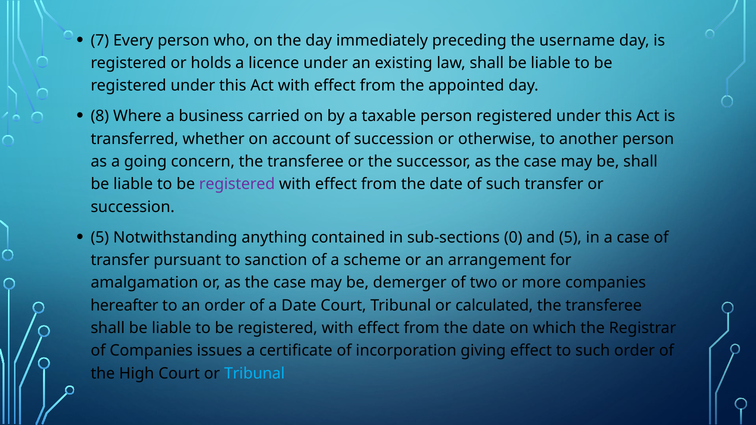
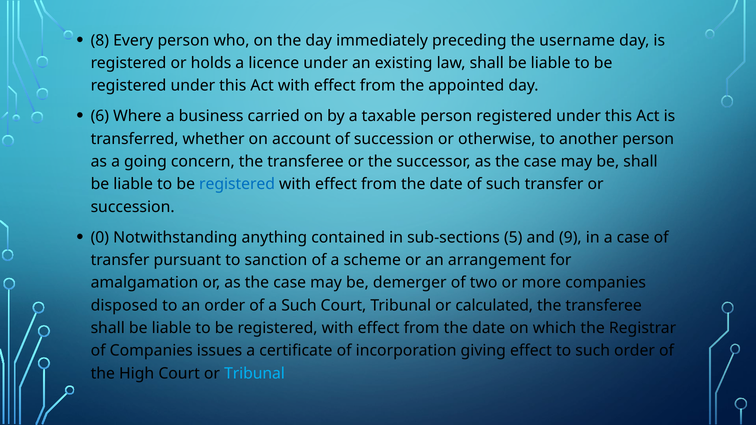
7: 7 -> 8 (100, 40)
8: 8 -> 6 (100, 116)
registered colour: purple -> blue (237, 184)
5: 5 -> 0 (100, 238)
0: 0 -> 5 (513, 238)
and 5: 5 -> 9 (570, 238)
hereafter: hereafter -> disposed (124, 306)
a Date: Date -> Such (299, 306)
